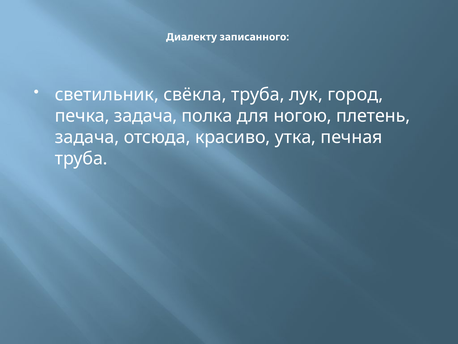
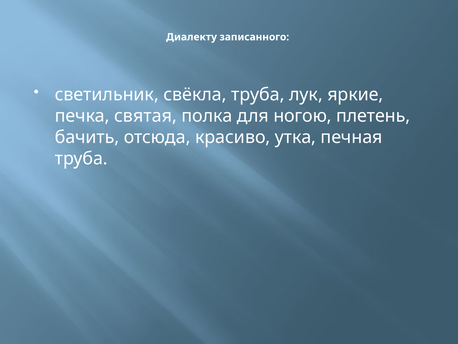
город: город -> яркие (355, 94)
печка задача: задача -> святая (145, 116)
задача: задача -> бачить (87, 137)
